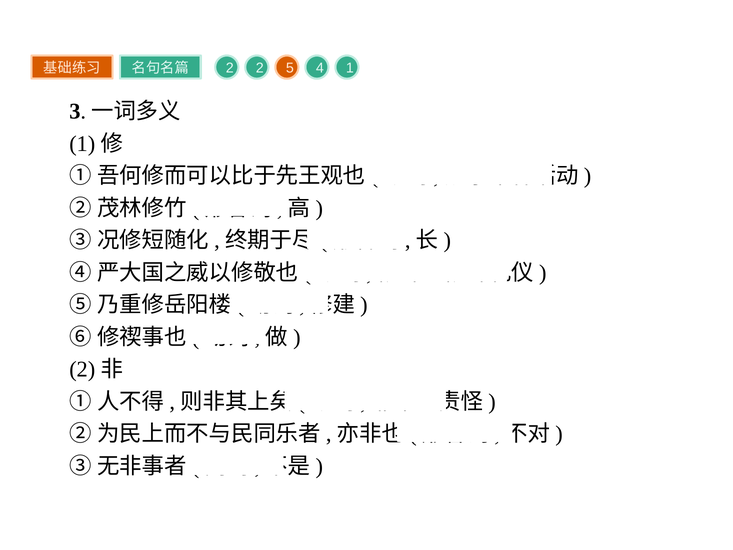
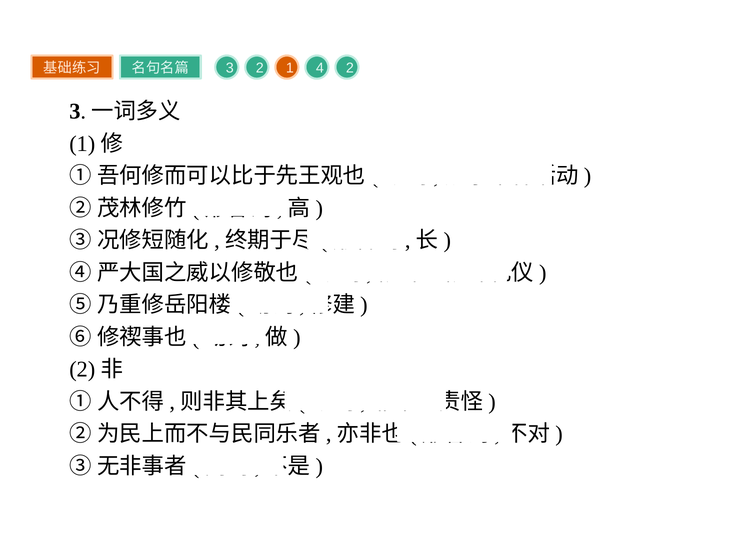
2: 2 -> 3 (230, 68)
5: 5 -> 1 (290, 68)
4 1: 1 -> 2 (350, 68)
